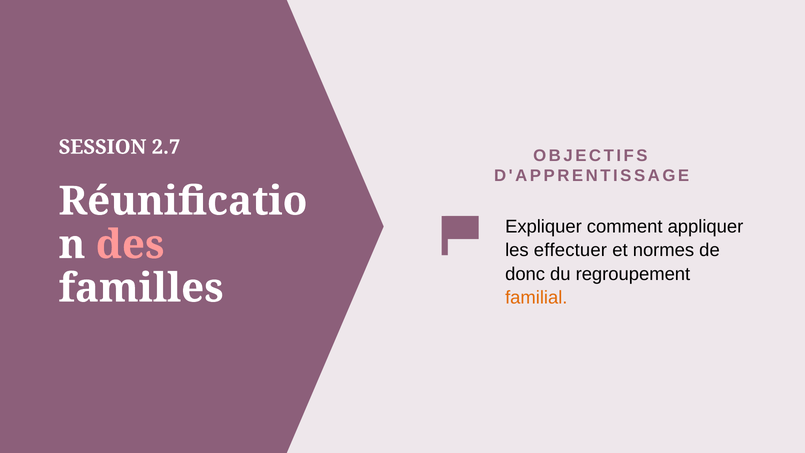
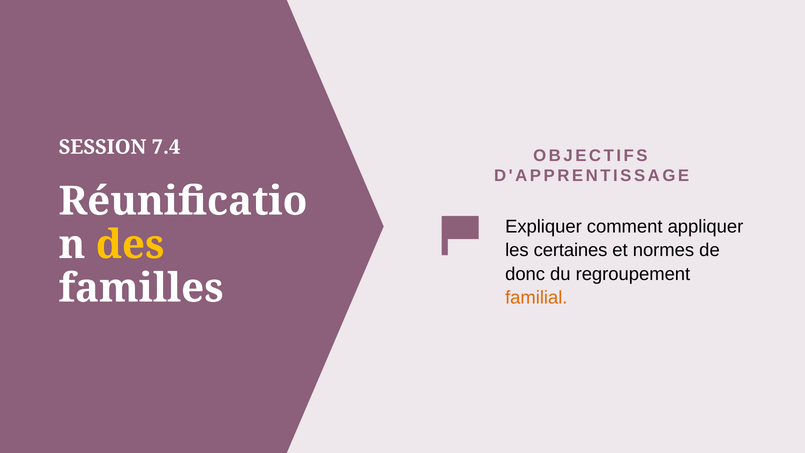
2.7: 2.7 -> 7.4 (166, 147)
des colour: pink -> yellow (130, 245)
effectuer: effectuer -> certaines (571, 250)
